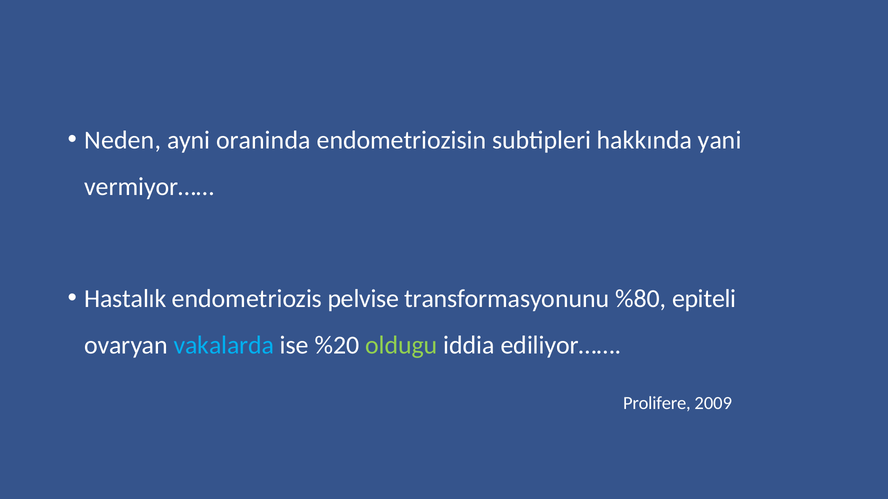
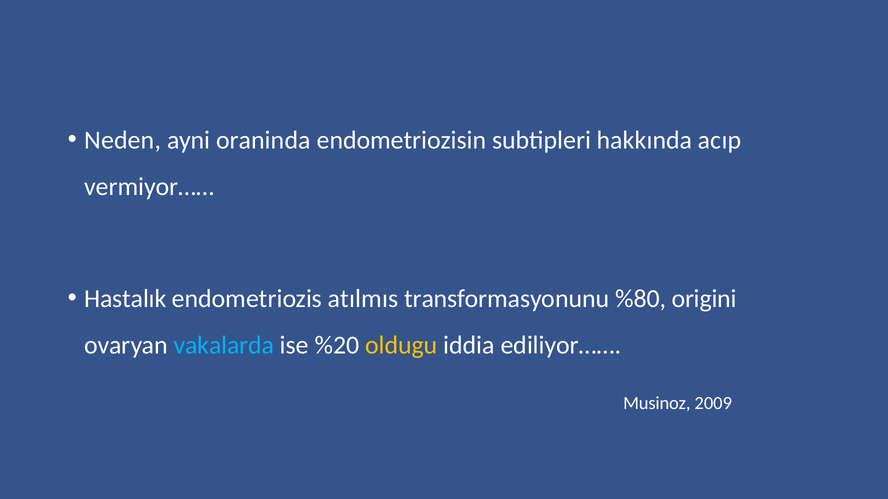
yani: yani -> acıp (720, 140)
pelvise: pelvise -> atılmıs (363, 299)
epiteli: epiteli -> origini (704, 299)
oldugu colour: light green -> yellow (401, 345)
Prolifere: Prolifere -> Musinoz (657, 404)
